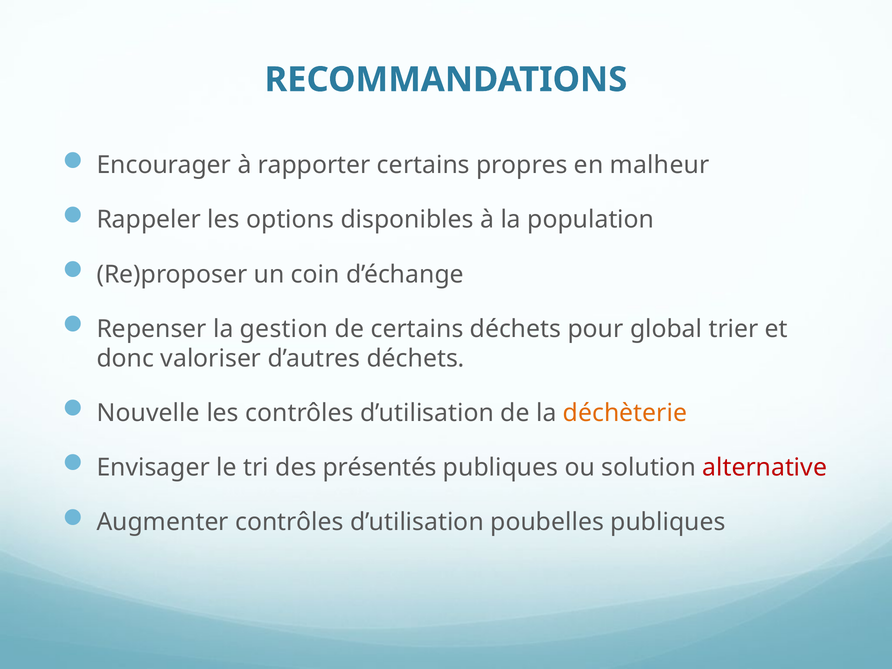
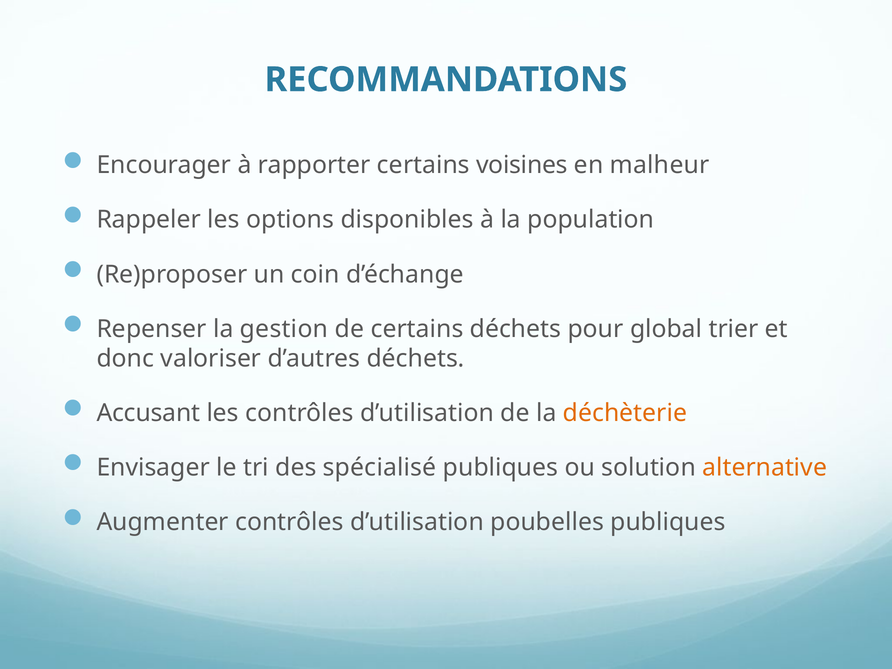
propres: propres -> voisines (522, 165)
Nouvelle: Nouvelle -> Accusant (148, 413)
présentés: présentés -> spécialisé (380, 468)
alternative colour: red -> orange (765, 468)
